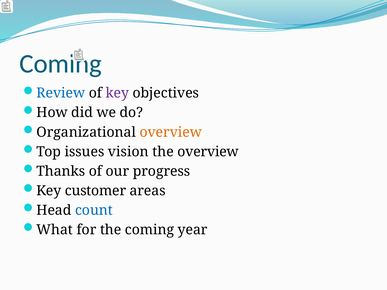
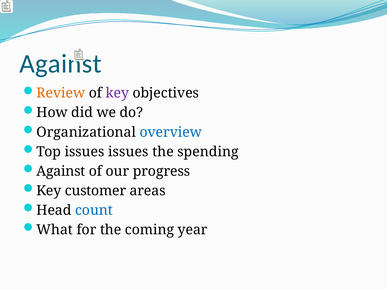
Coming: Coming -> Against (60, 64)
Review colour: blue -> orange (61, 93)
overview colour: orange -> blue (171, 132)
issues vision: vision -> issues (128, 152)
the overview: overview -> spending (208, 152)
Thanks: Thanks -> Against (61, 171)
